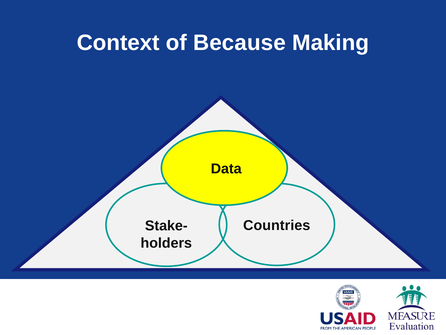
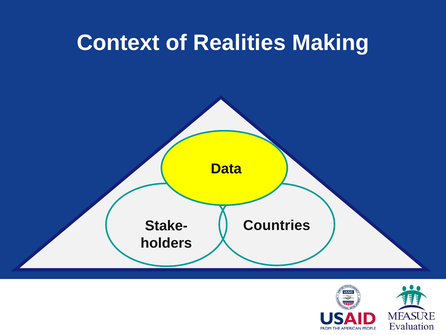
Because: Because -> Realities (239, 43)
